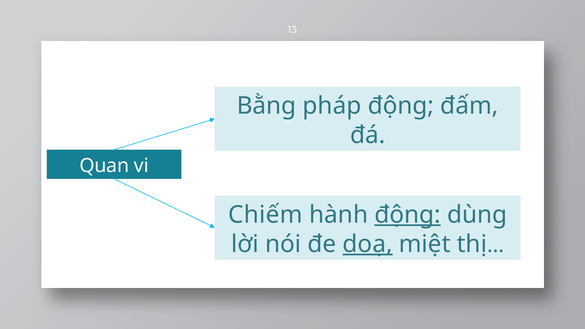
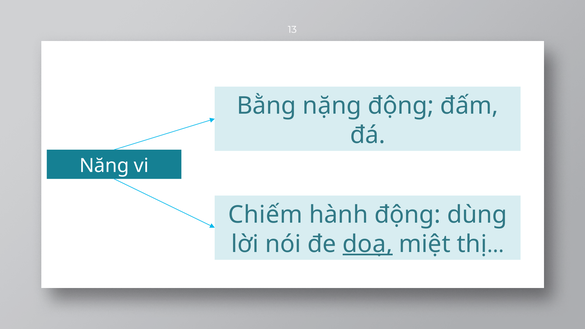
pháp: pháp -> nặng (332, 106)
Quan: Quan -> Năng (104, 166)
động underline: present -> none (408, 215)
